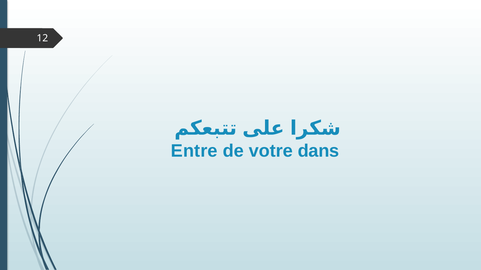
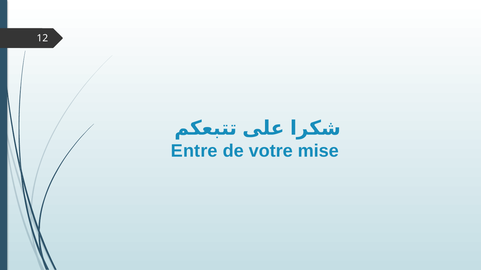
dans: dans -> mise (318, 151)
